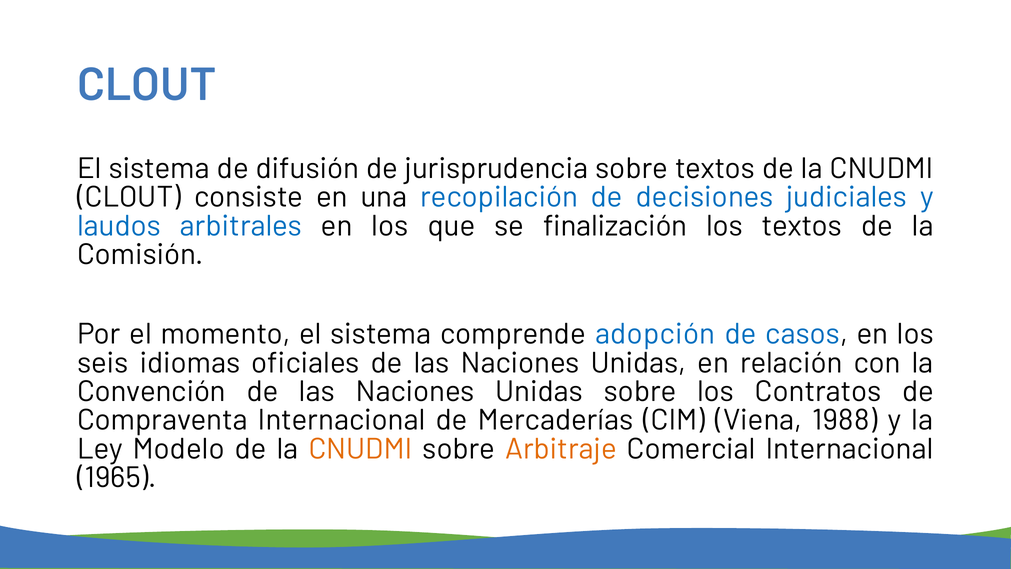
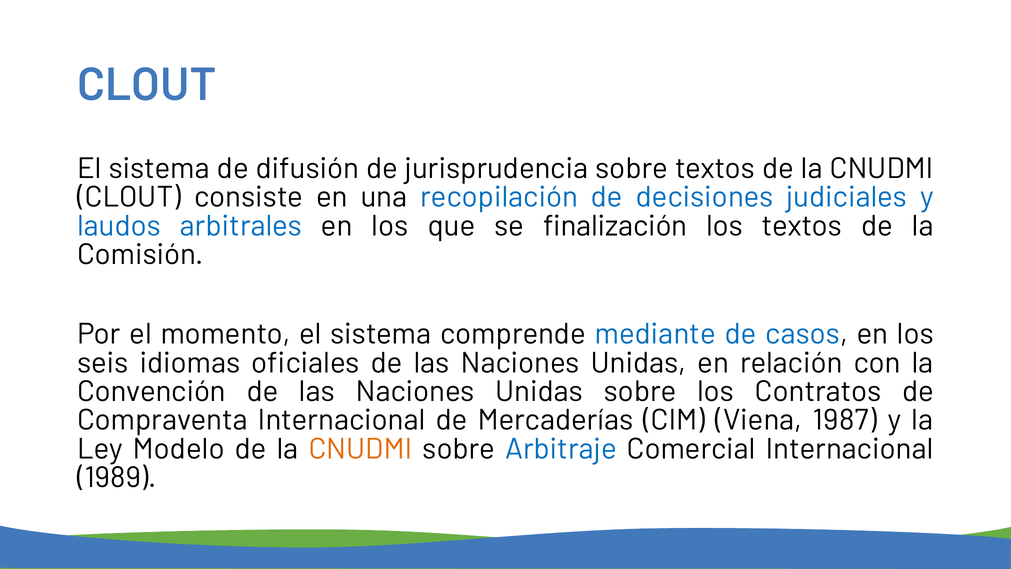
adopción: adopción -> mediante (655, 334)
1988: 1988 -> 1987 (845, 420)
Arbitraje colour: orange -> blue (561, 449)
1965: 1965 -> 1989 (117, 477)
